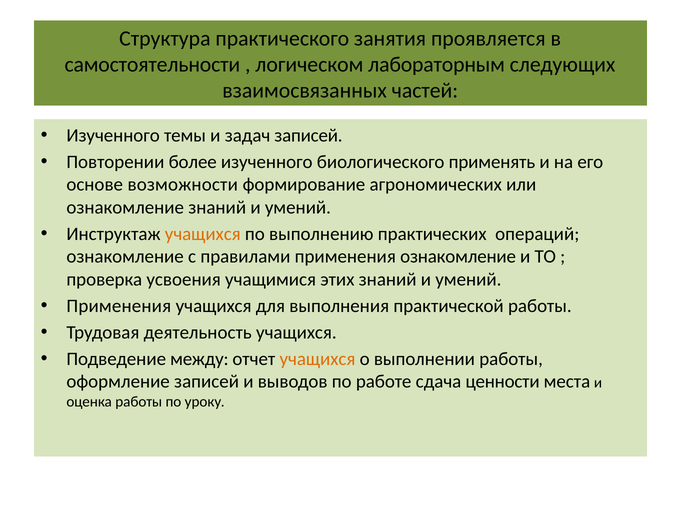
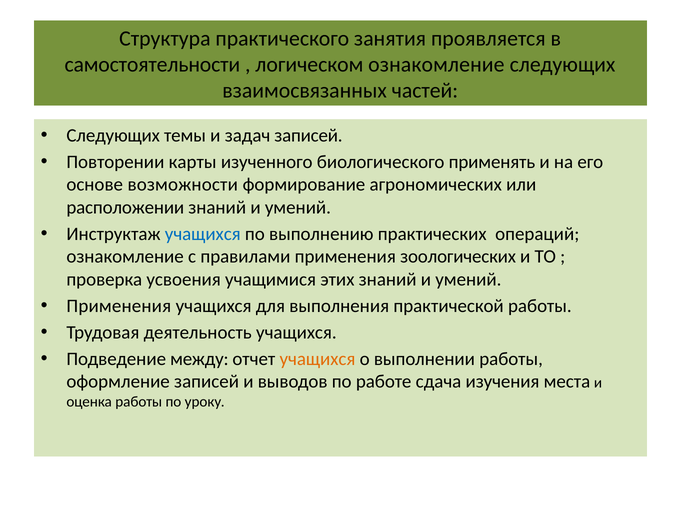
логическом лабораторным: лабораторным -> ознакомление (436, 65)
Изученного: Изученного -> Следующих (113, 135)
более: более -> карты (193, 162)
ознакомление: ознакомление -> расположении (125, 207)
учащихся colour: orange -> blue (203, 234)
применения ознакомление: ознакомление -> зоологических (458, 257)
ценности: ценности -> изучения (503, 382)
